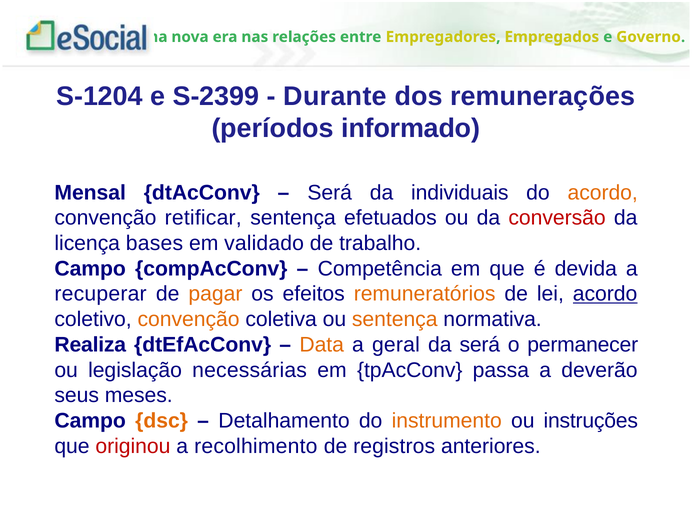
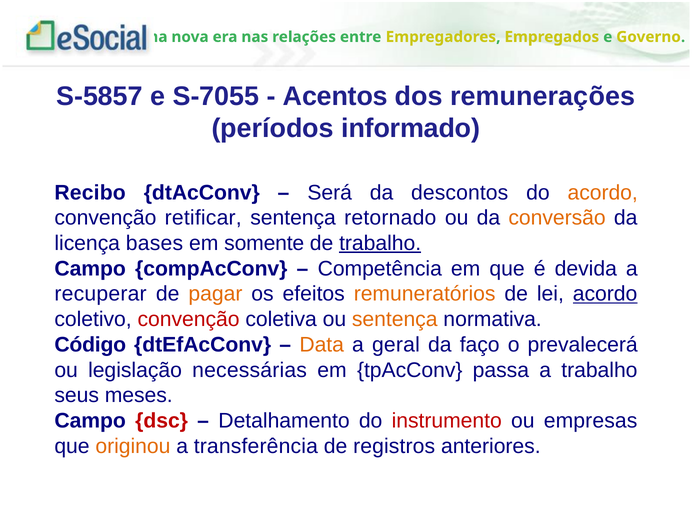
S-1204: S-1204 -> S-5857 (100, 96)
S-2399: S-2399 -> S-7055 (216, 96)
Durante: Durante -> Acentos (335, 96)
Mensal: Mensal -> Recibo (90, 193)
individuais: individuais -> descontos (460, 193)
efetuados: efetuados -> retornado (390, 218)
conversão colour: red -> orange (557, 218)
validado: validado -> somente (264, 243)
trabalho underline: none -> present (380, 243)
convenção colour: orange -> red (189, 319)
Realiza: Realiza -> Código (90, 345)
da será: será -> faço (480, 345)
permanecer: permanecer -> prevalecerá (583, 345)
a deverão: deverão -> trabalho (599, 370)
dsc colour: orange -> red (162, 421)
instrumento colour: orange -> red (447, 421)
instruções: instruções -> empresas (591, 421)
originou colour: red -> orange (133, 446)
recolhimento: recolhimento -> transferência (256, 446)
